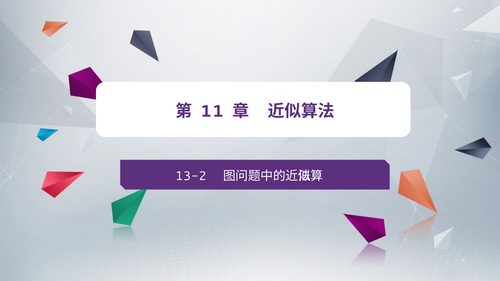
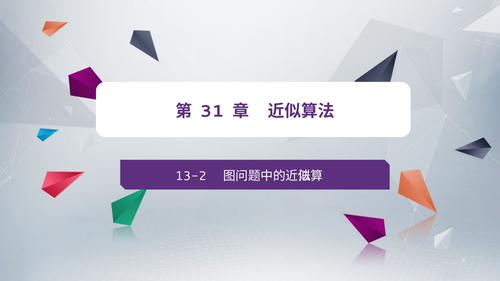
11: 11 -> 31 (212, 112)
